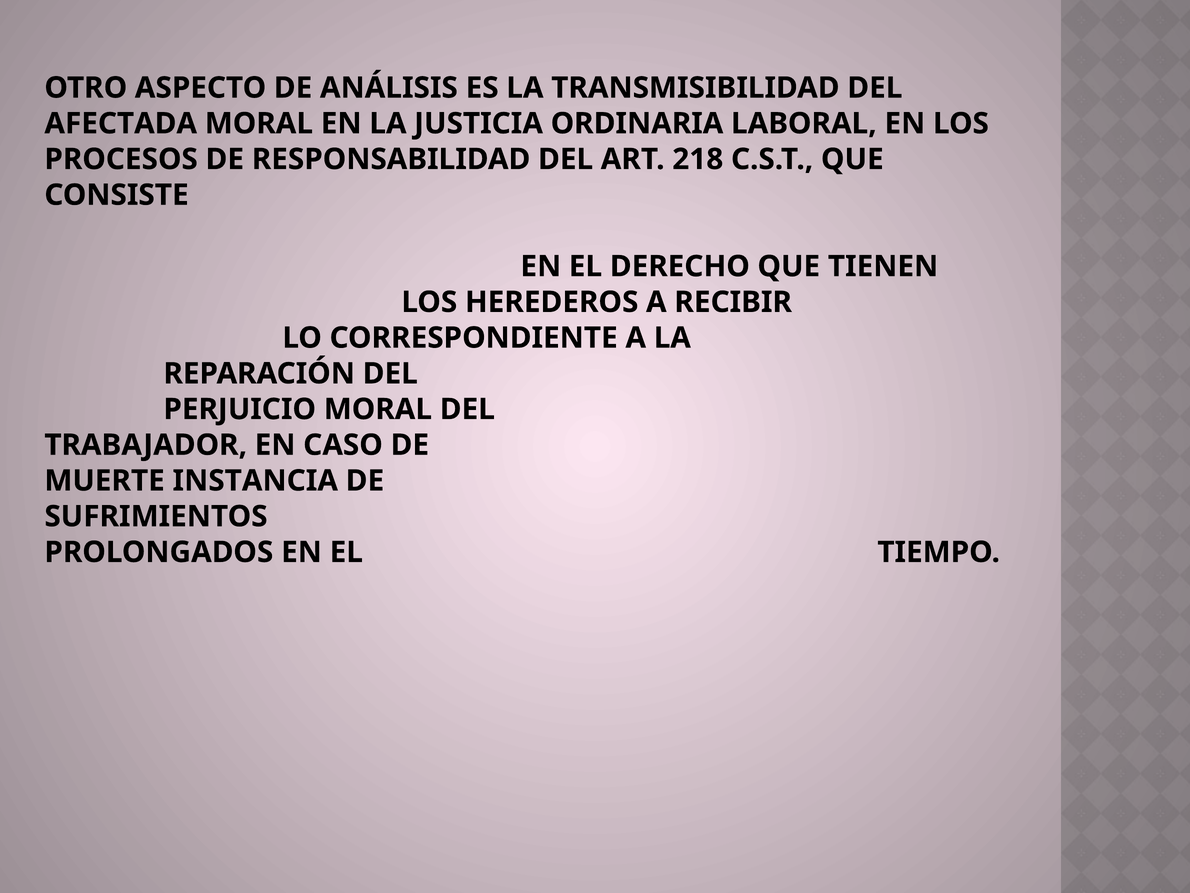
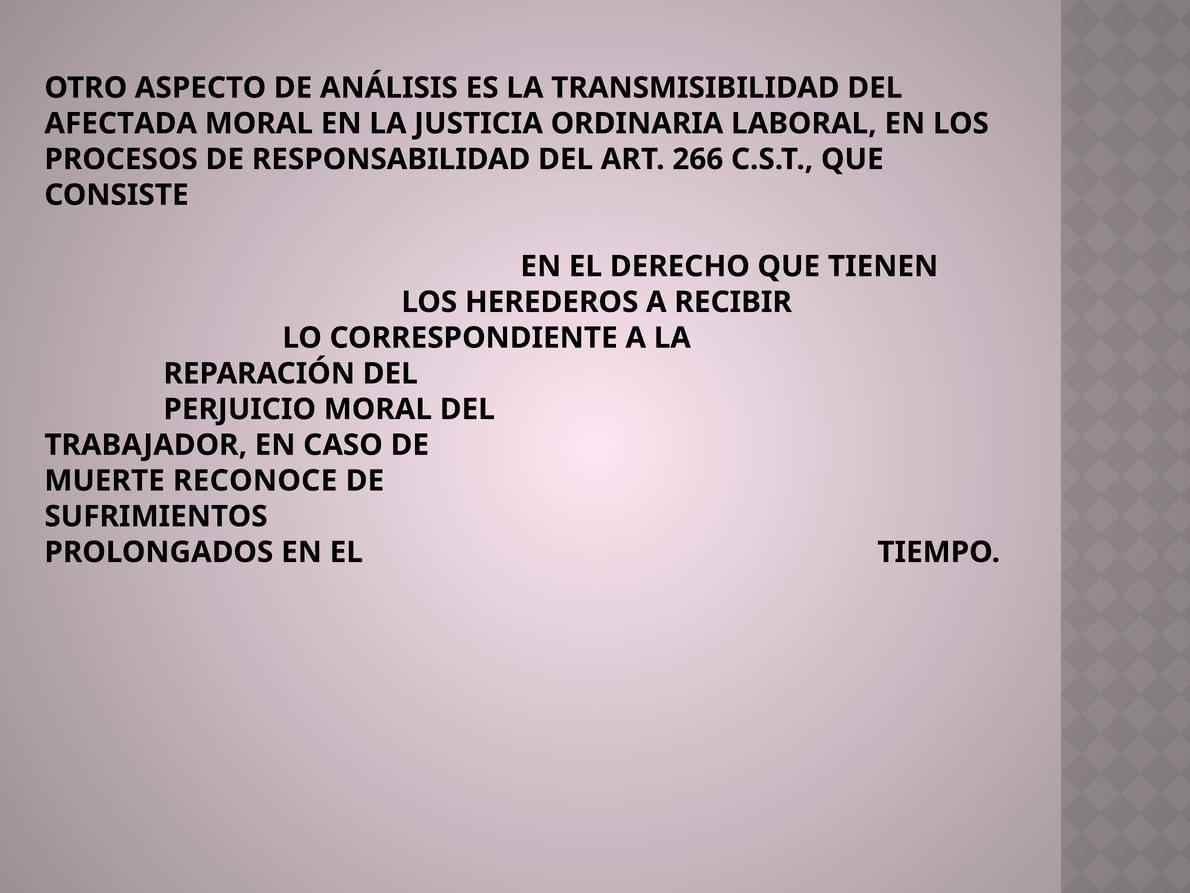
218: 218 -> 266 (698, 159)
INSTANCIA: INSTANCIA -> RECONOCE (255, 480)
